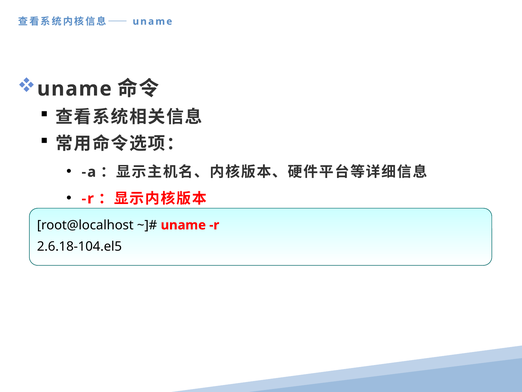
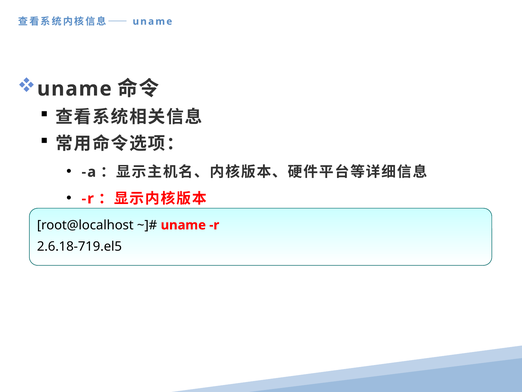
2.6.18-104.el5: 2.6.18-104.el5 -> 2.6.18-719.el5 (79, 246)
